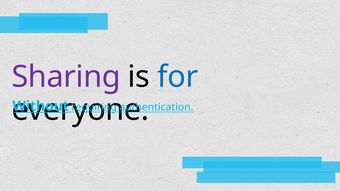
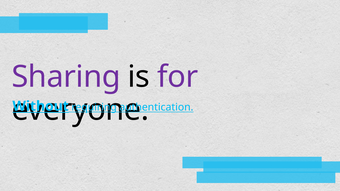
for colour: blue -> purple (178, 77)
